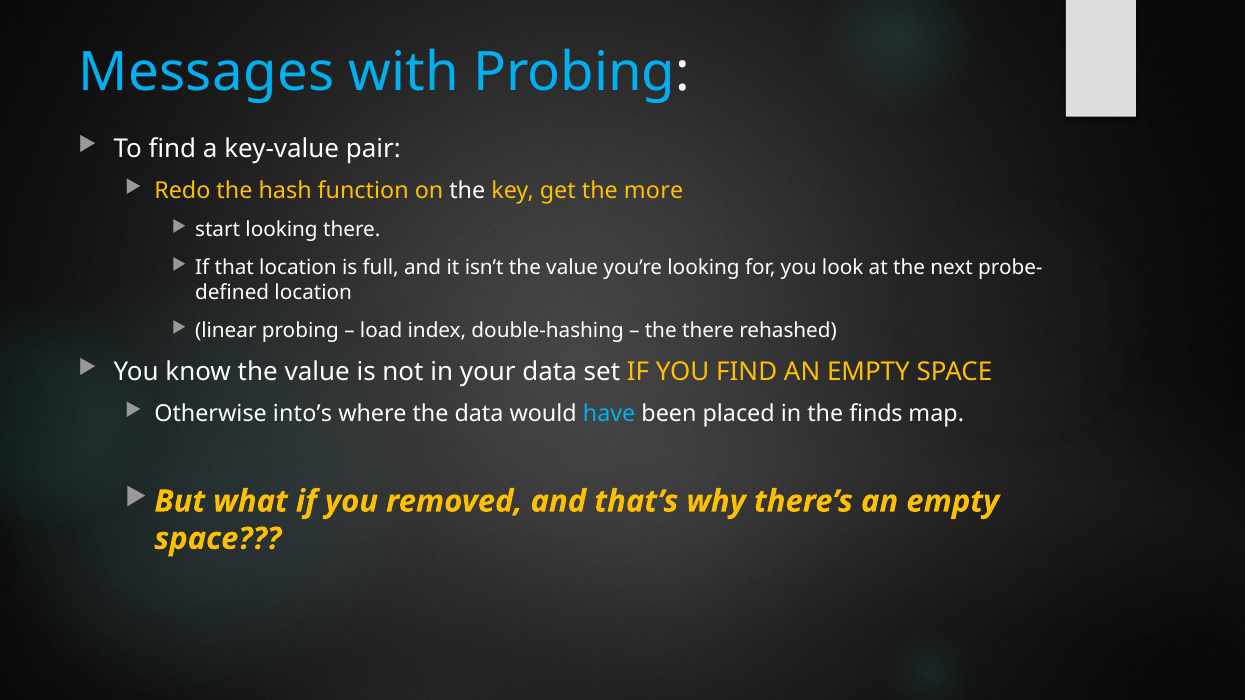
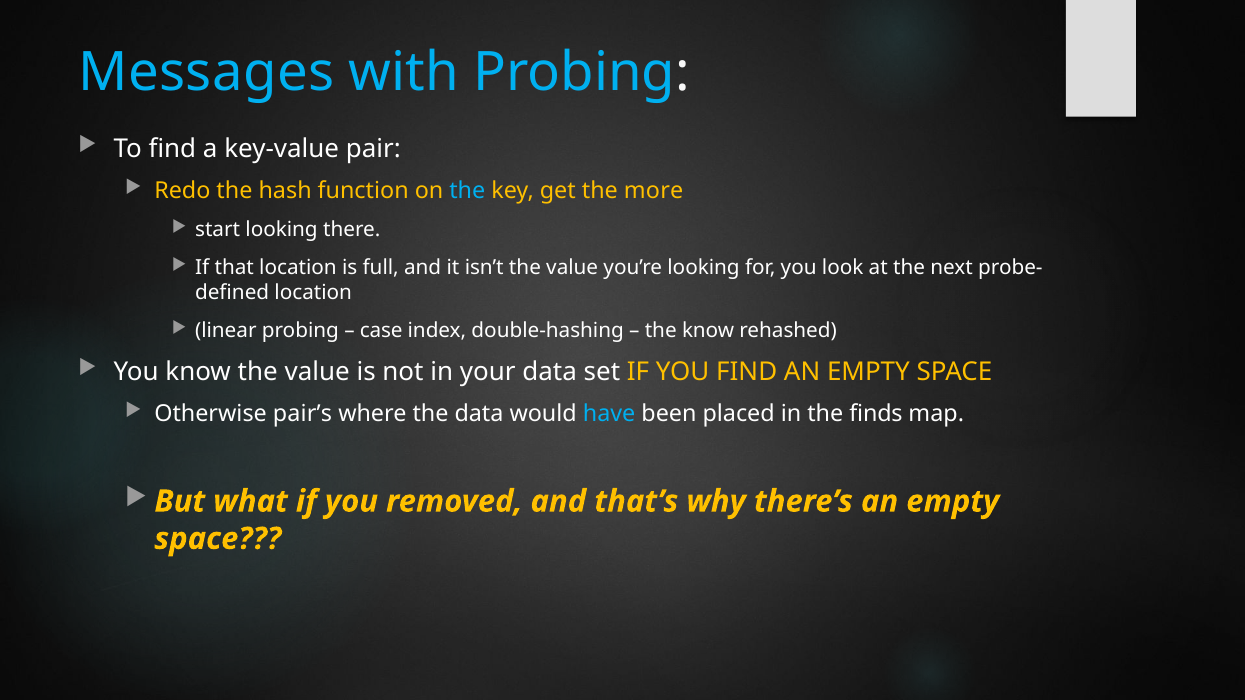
the colour: white -> light blue (467, 191)
load: load -> case (381, 331)
the there: there -> know (708, 331)
into’s: into’s -> pair’s (302, 414)
